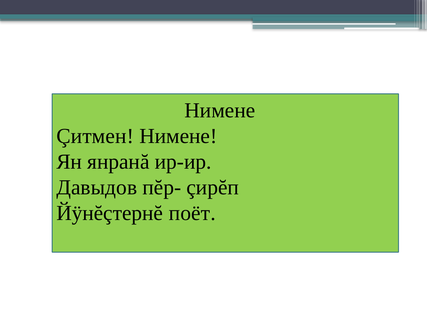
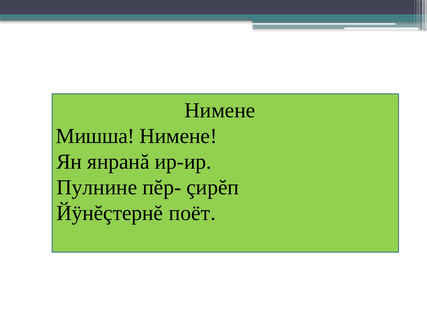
Çитмен: Çитмен -> Мишша (95, 136)
Давыдов: Давыдов -> Пулнине (97, 187)
